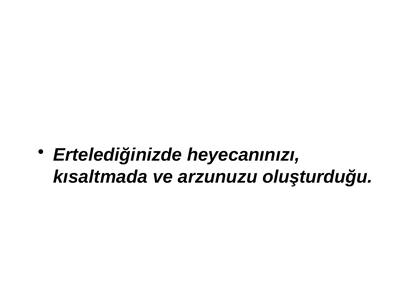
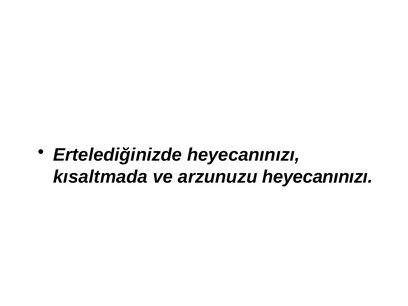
arzunuzu oluşturduğu: oluşturduğu -> heyecanınızı (318, 177)
